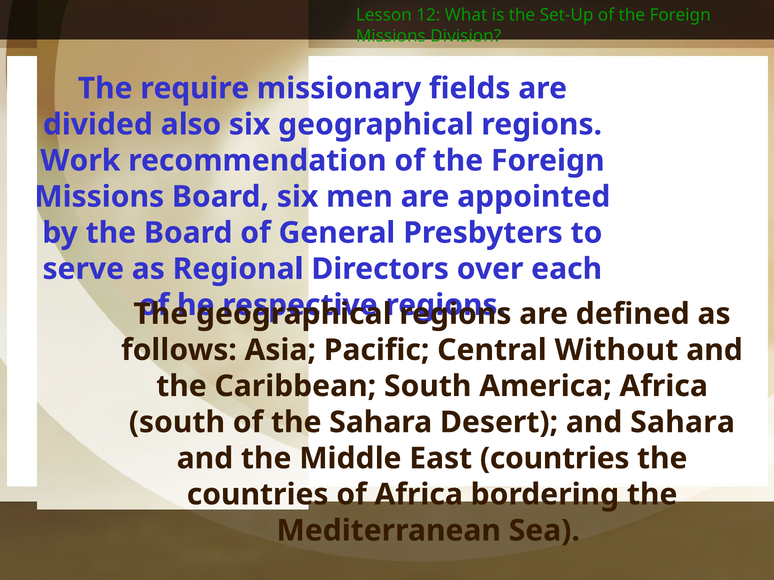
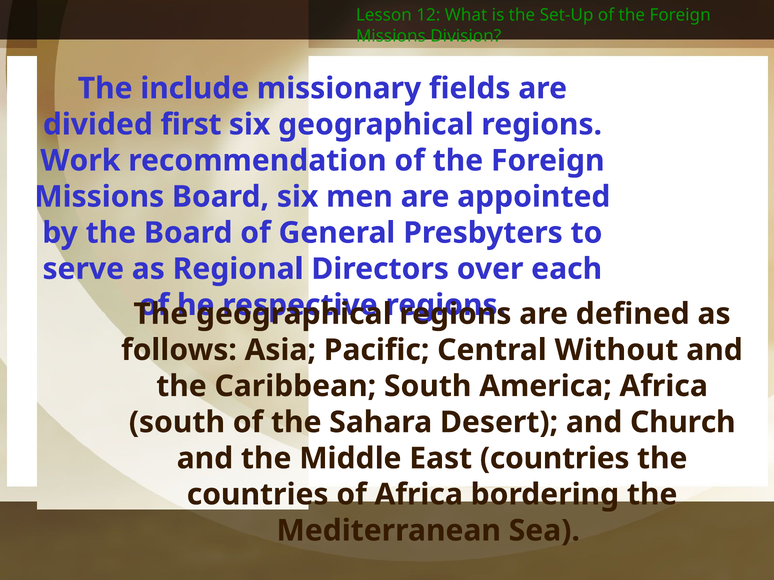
require: require -> include (195, 88)
also: also -> first (191, 125)
and Sahara: Sahara -> Church (683, 423)
